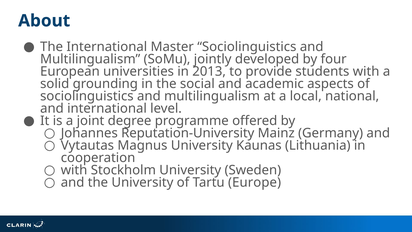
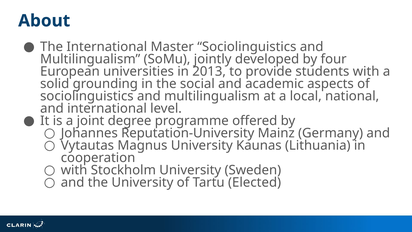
Europe: Europe -> Elected (255, 182)
